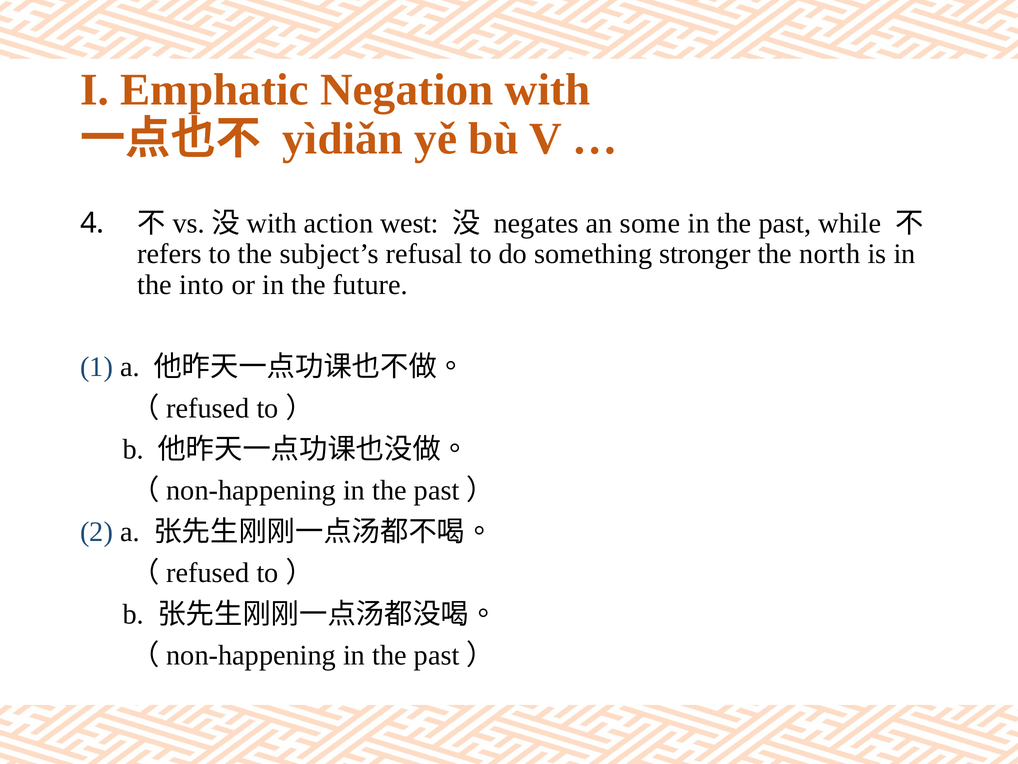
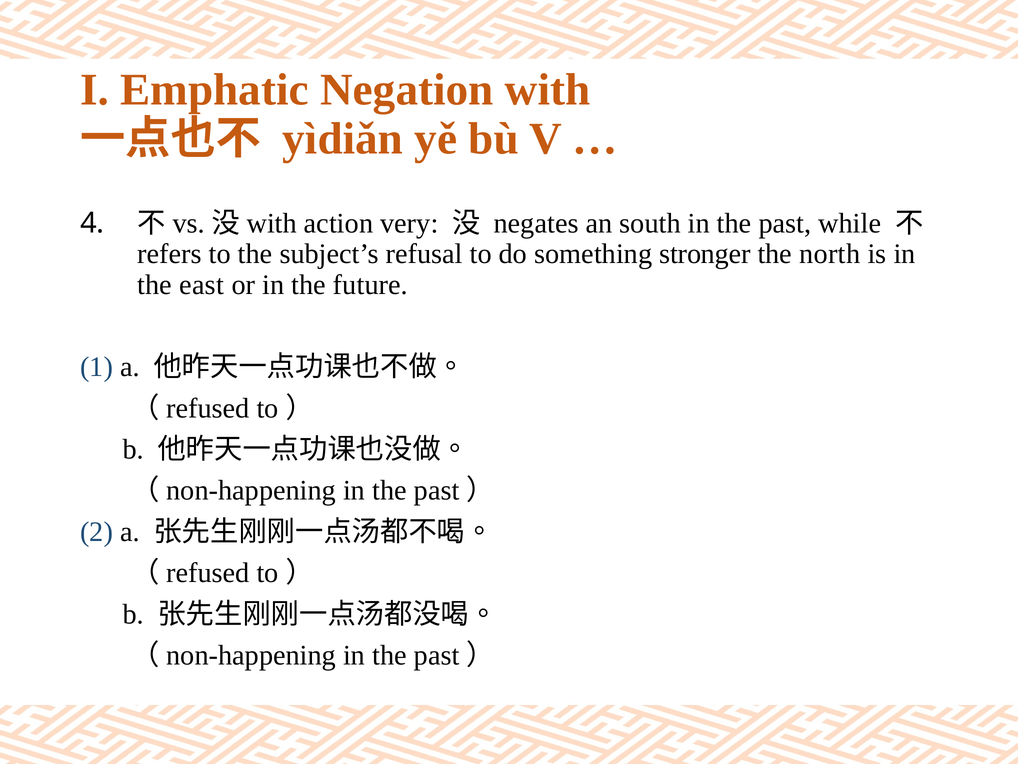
west: west -> very (409, 223)
some: some -> south (650, 223)
into: into -> east (202, 285)
